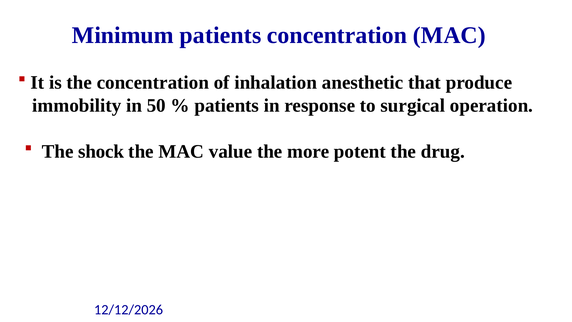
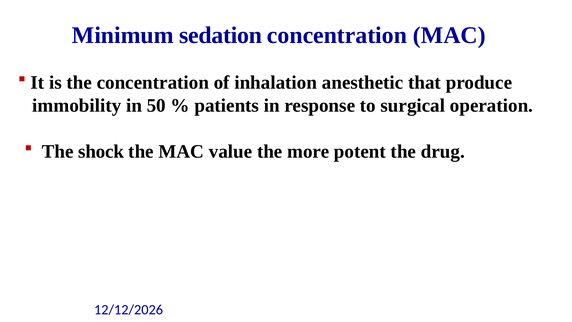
Minimum patients: patients -> sedation (221, 35)
